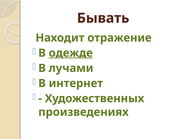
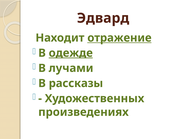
Бывать: Бывать -> Эдвард (103, 18)
отражение underline: none -> present (119, 38)
интернет: интернет -> рассказы (76, 83)
